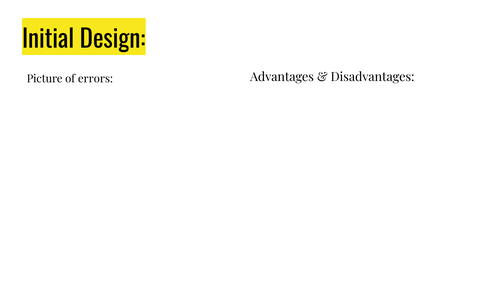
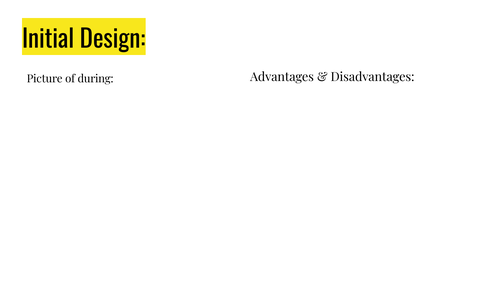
errors: errors -> during (96, 79)
